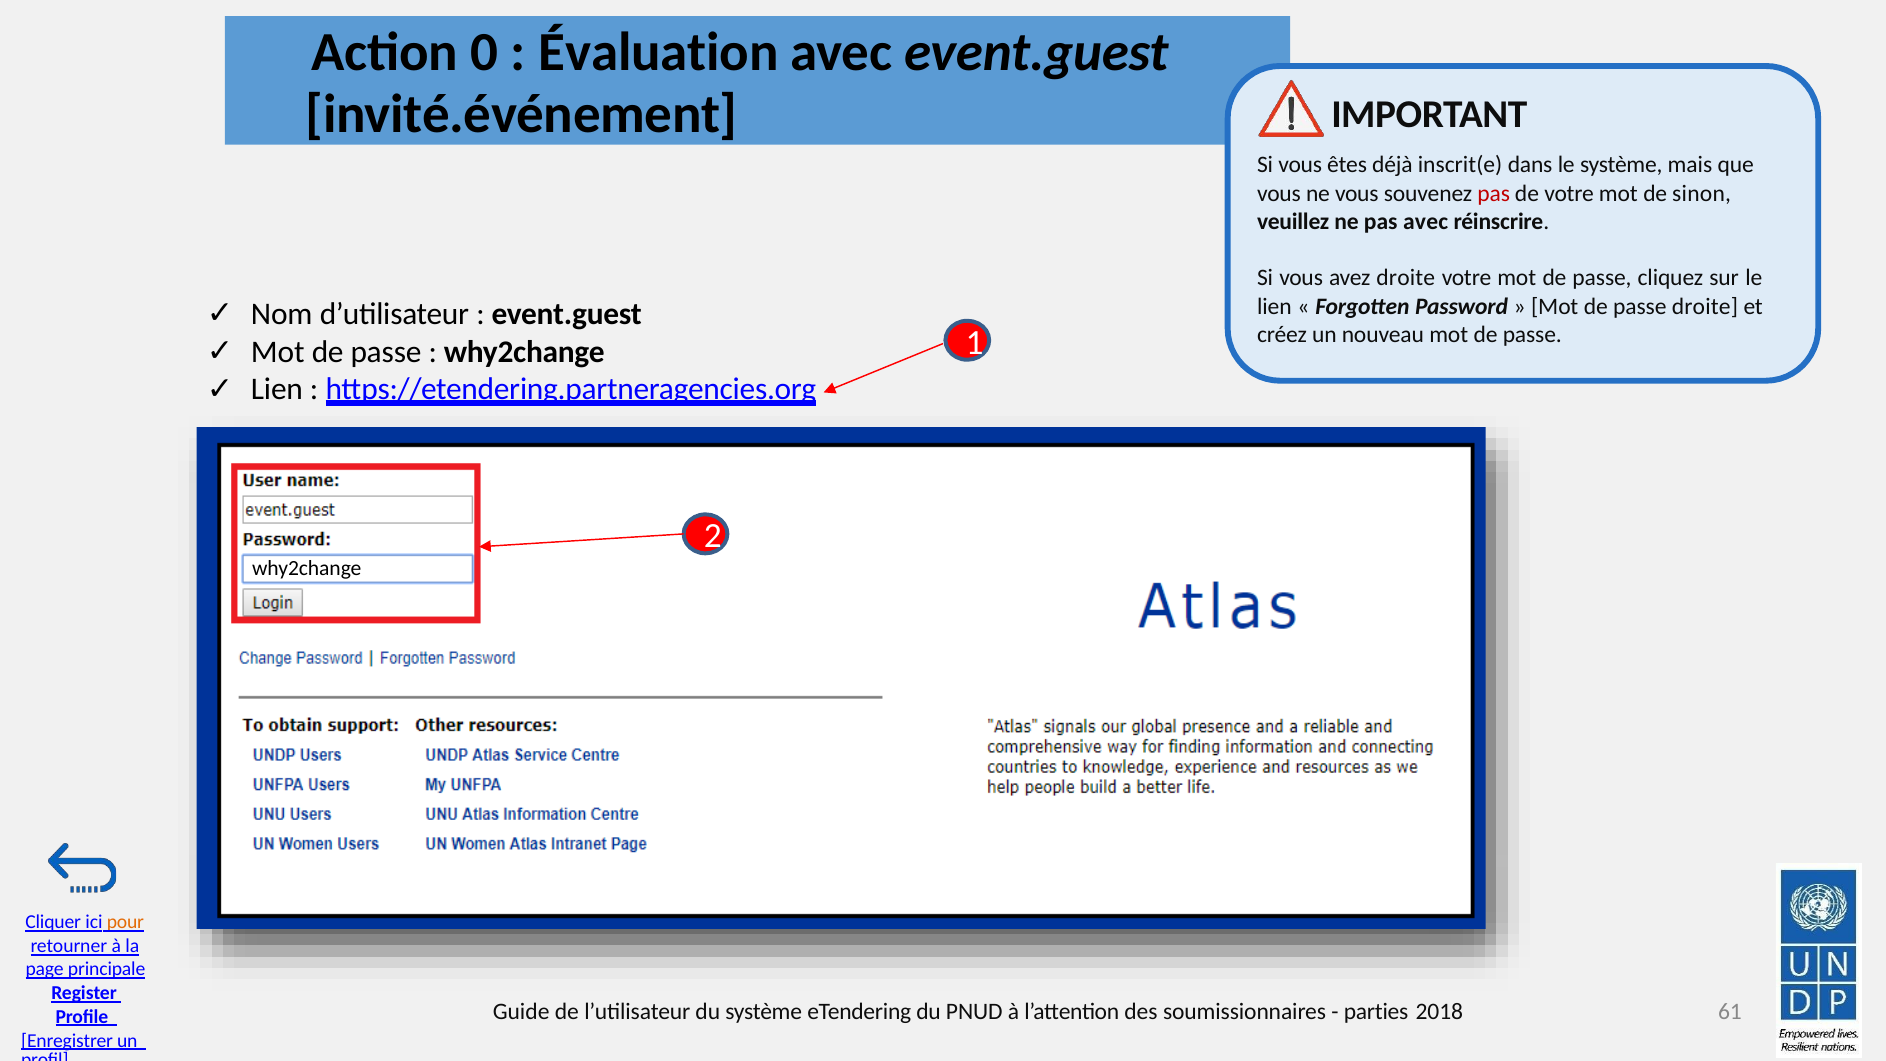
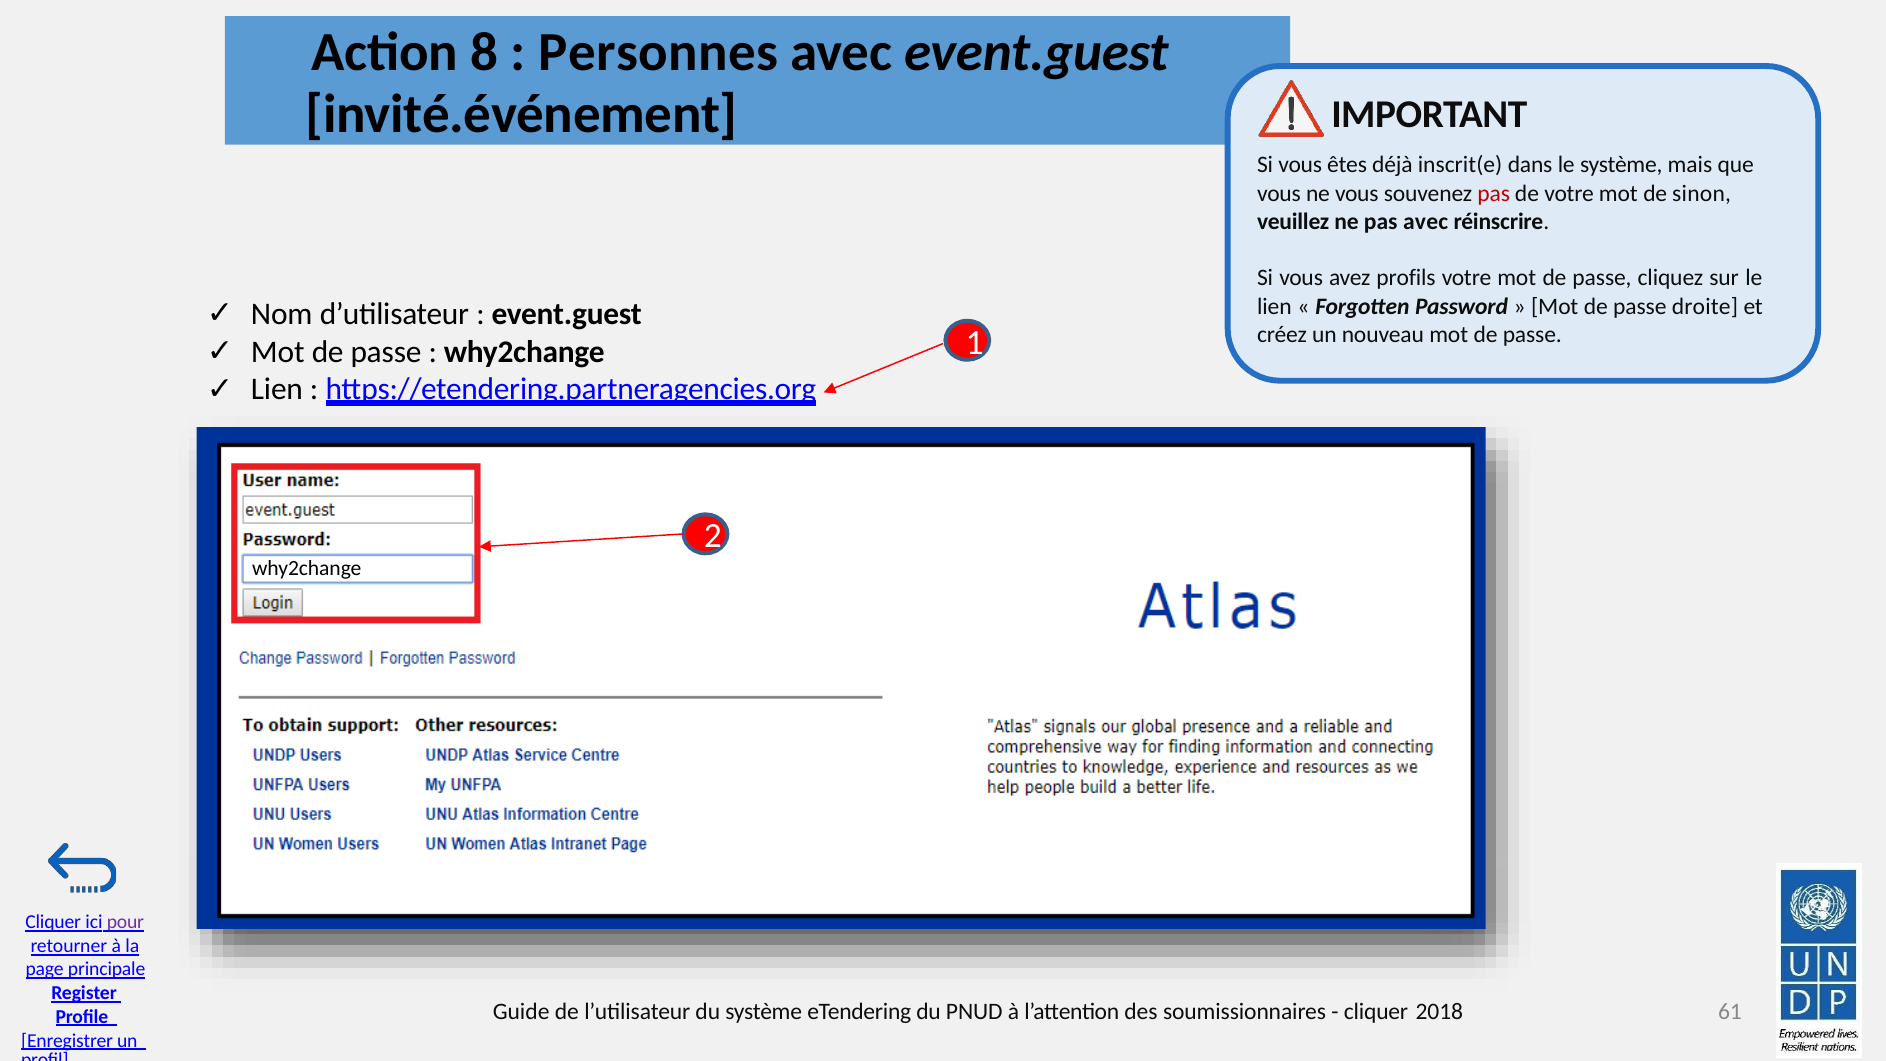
0: 0 -> 8 (485, 52)
Évaluation: Évaluation -> Personnes (658, 52)
avez droite: droite -> profils (1406, 278)
pour colour: orange -> purple (125, 922)
parties: parties -> cliquer (1376, 1012)
